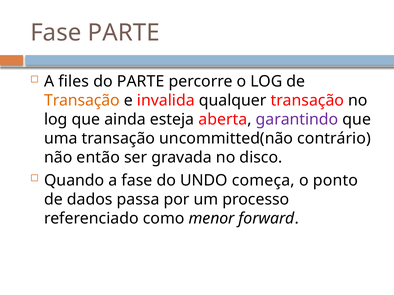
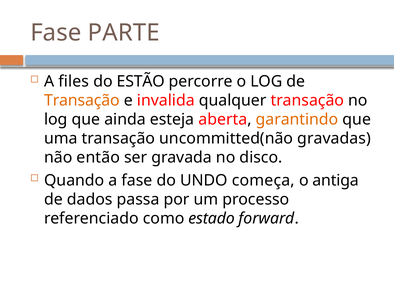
do PARTE: PARTE -> ESTÃO (141, 82)
garantindo colour: purple -> orange (297, 120)
contrário: contrário -> gravadas (334, 139)
ponto: ponto -> antiga (336, 181)
menor: menor -> estado (212, 219)
